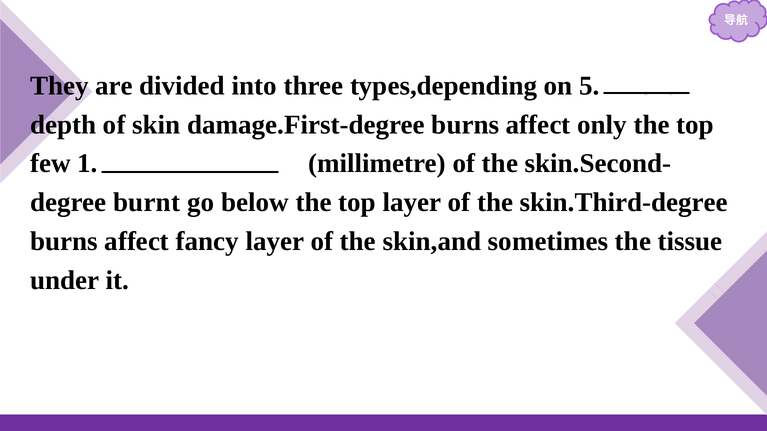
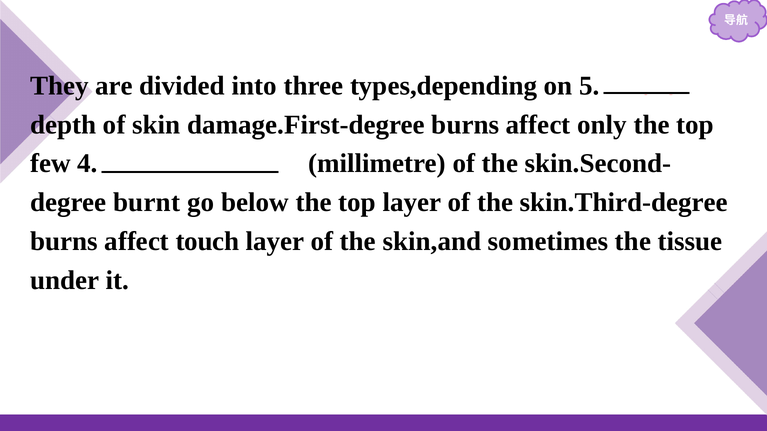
1: 1 -> 4 (87, 164)
fancy: fancy -> touch (207, 242)
